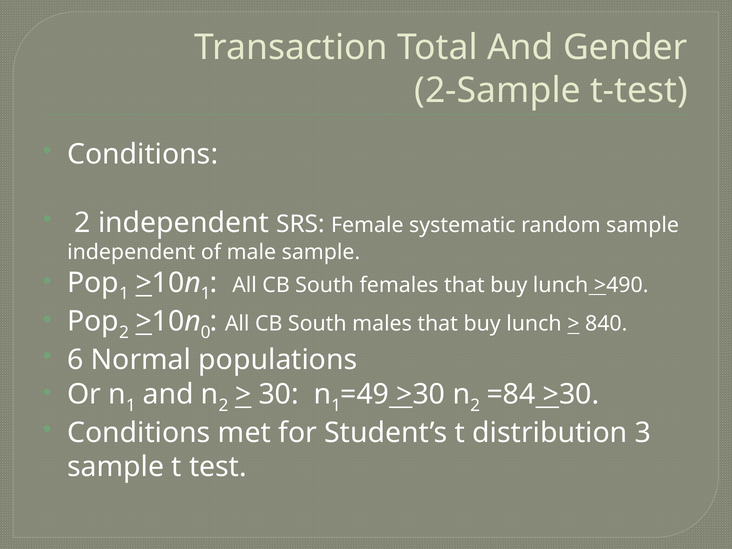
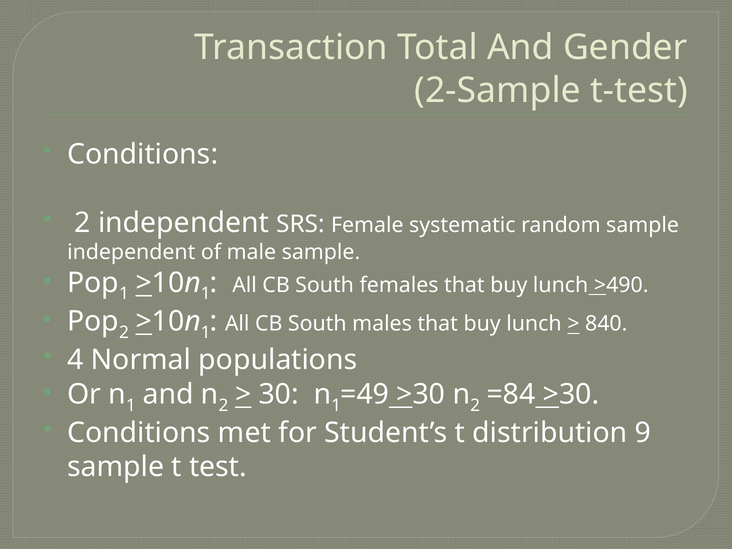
0: 0 -> 1 (206, 332)
6: 6 -> 4 (75, 360)
3: 3 -> 9 (643, 433)
